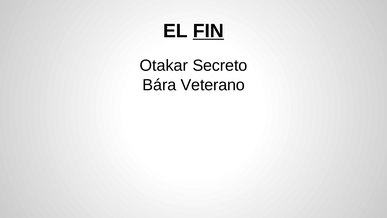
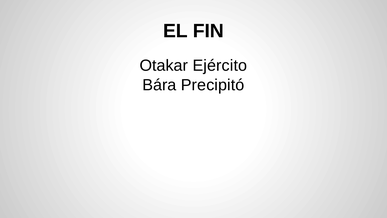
FIN underline: present -> none (208, 31)
Secreto: Secreto -> Ejército (220, 65)
Veterano: Veterano -> Precipitó (213, 85)
